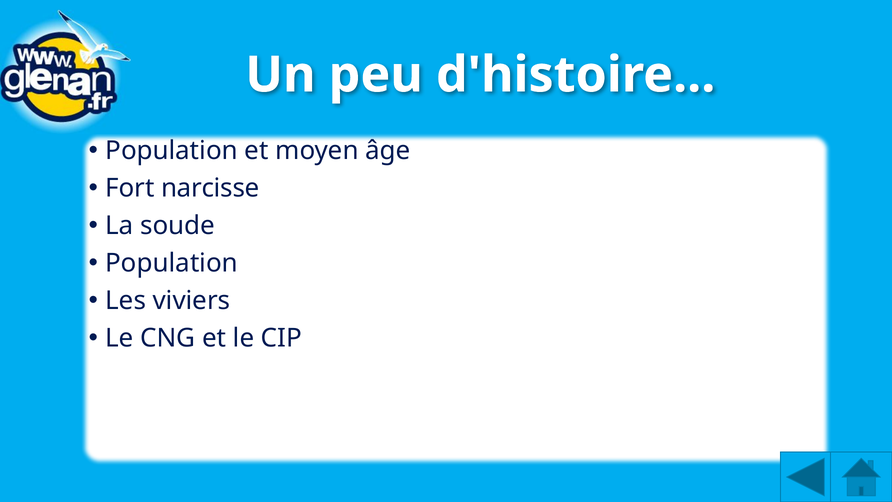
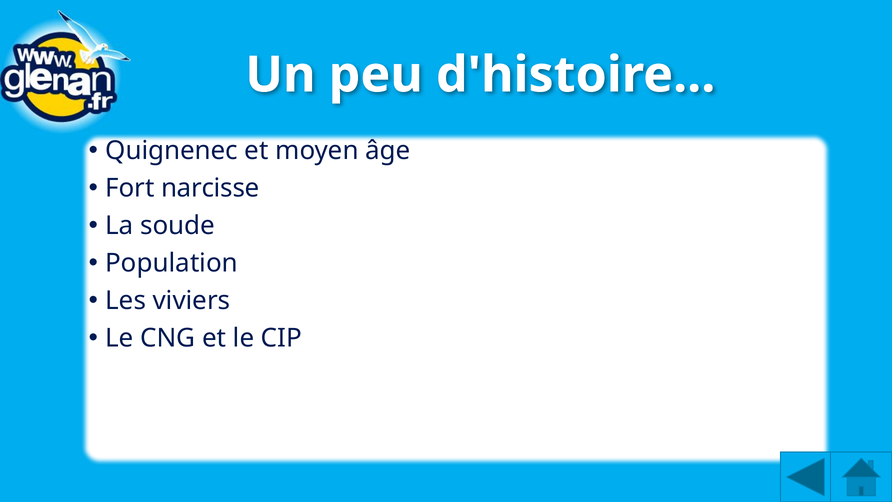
Population: Population -> Quignenec (172, 151)
